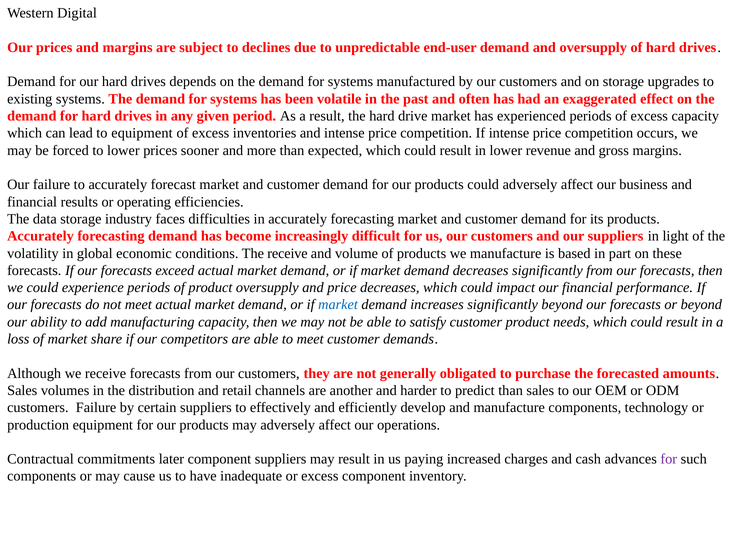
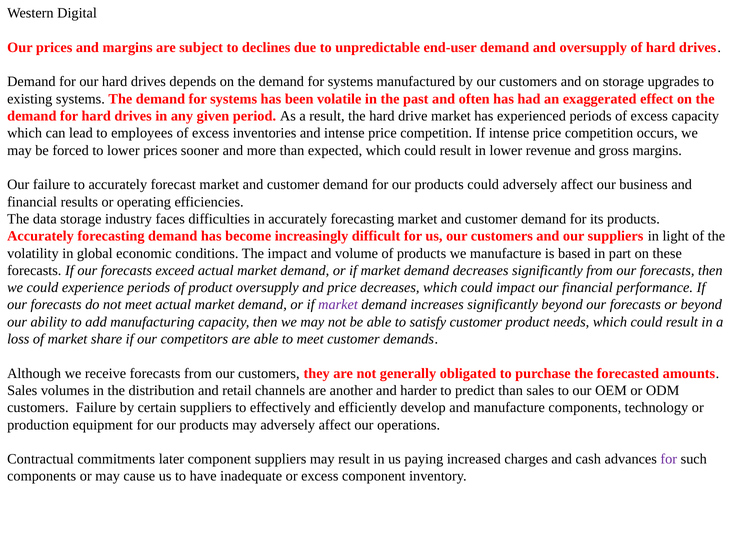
to equipment: equipment -> employees (142, 133)
The receive: receive -> impact (287, 253)
market colour: blue -> purple (338, 304)
